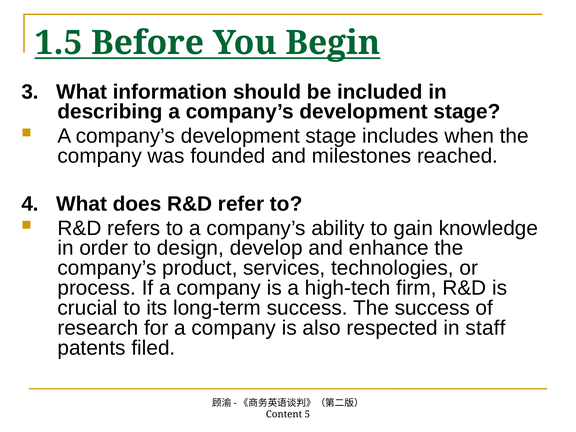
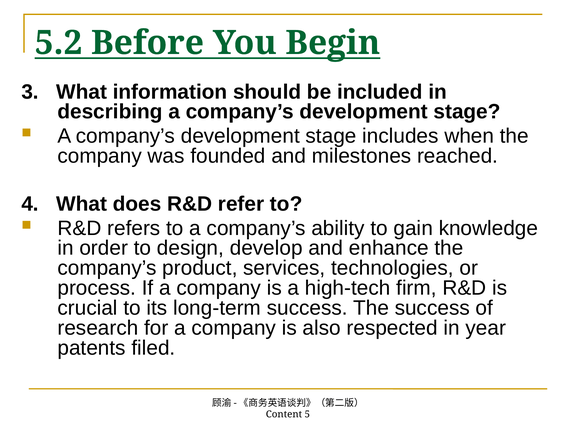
1.5: 1.5 -> 5.2 (58, 43)
staff: staff -> year (486, 328)
